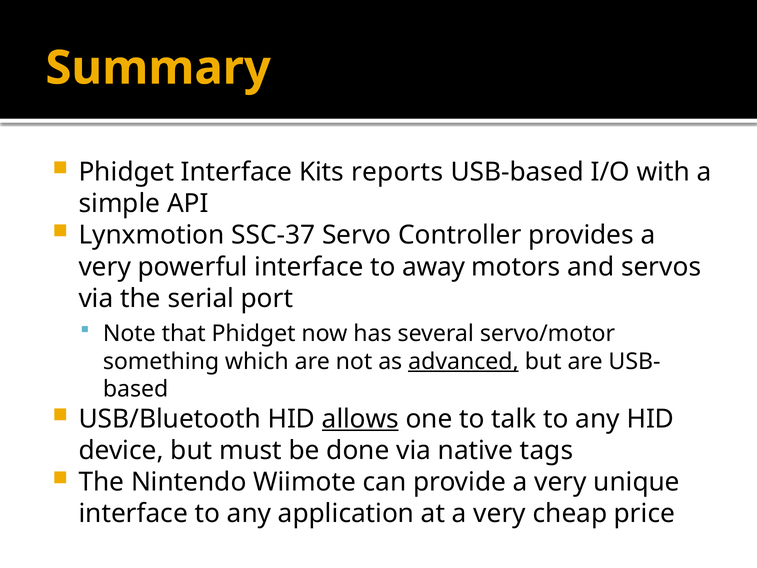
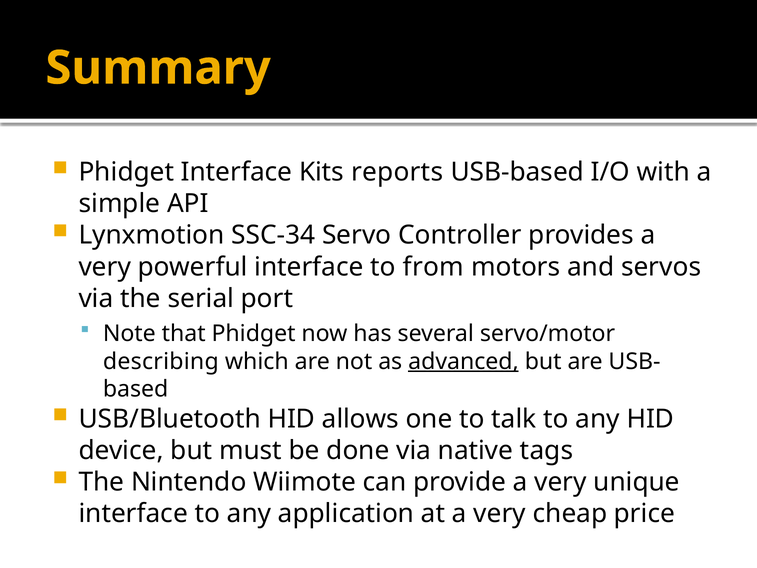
SSC-37: SSC-37 -> SSC-34 (273, 235)
away: away -> from (433, 267)
something: something -> describing (161, 361)
allows underline: present -> none (360, 419)
